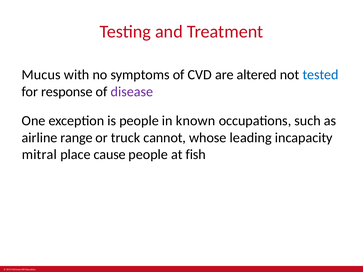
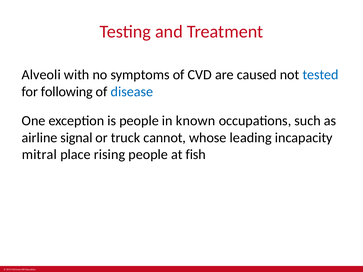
Mucus: Mucus -> Alveoli (41, 75)
altered: altered -> caused (257, 75)
response: response -> following (67, 92)
disease colour: purple -> blue (132, 92)
range: range -> signal (76, 138)
cause: cause -> rising (110, 155)
